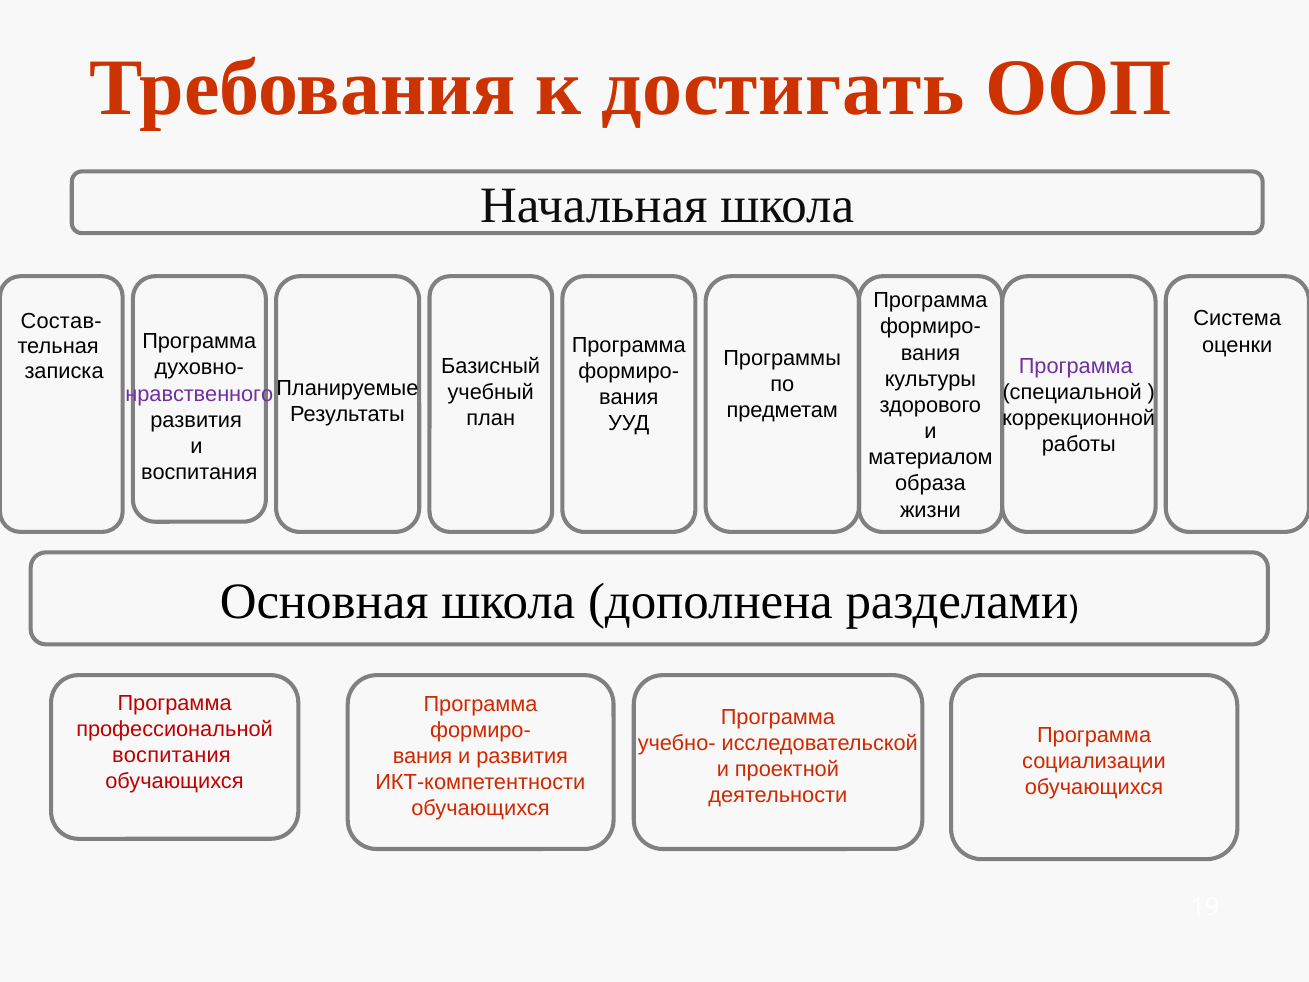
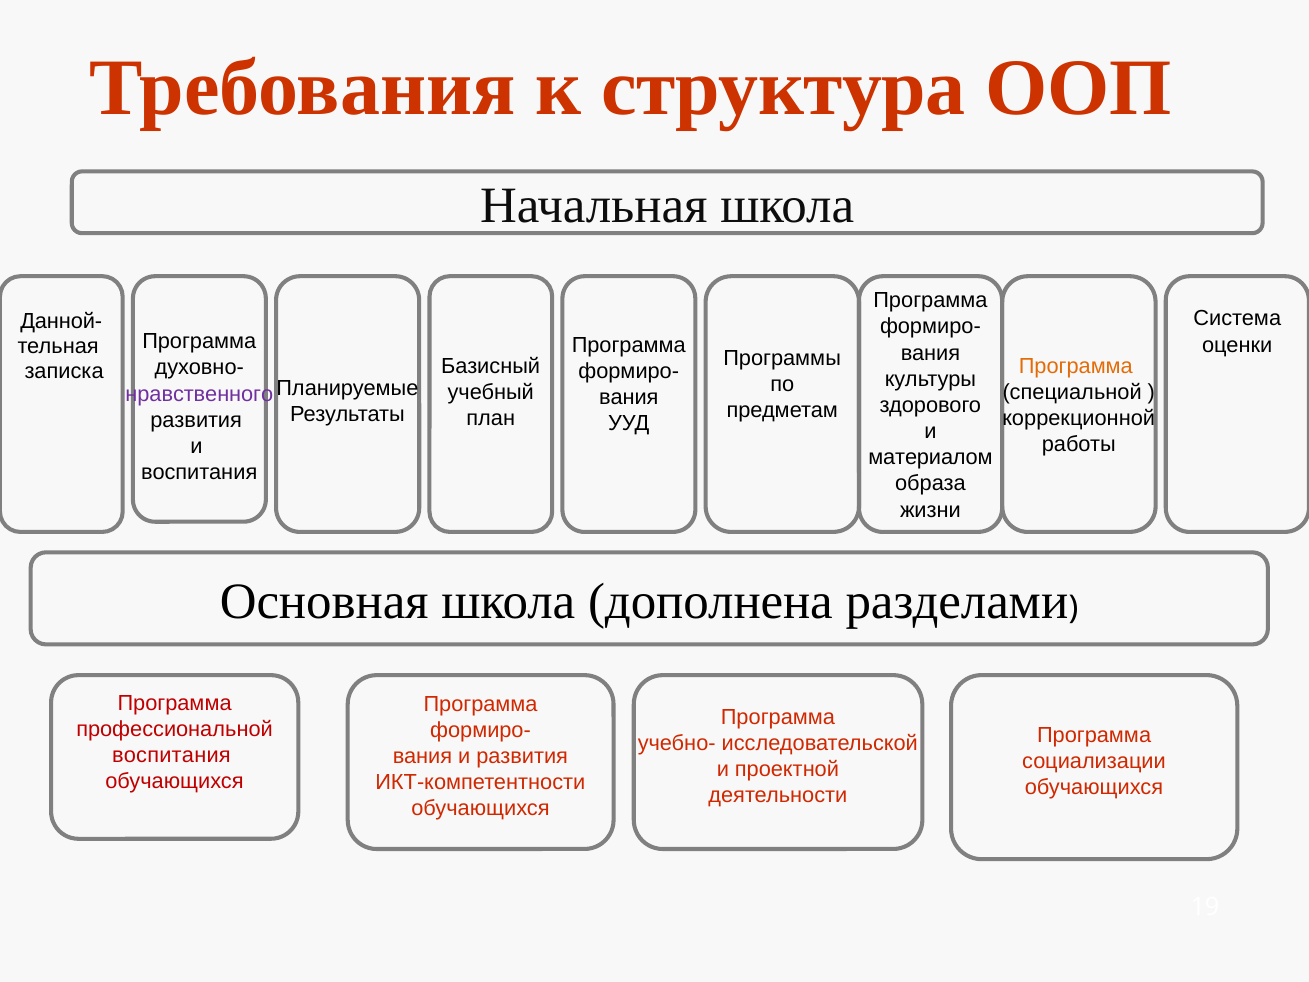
достигать: достигать -> структура (784, 88)
Состав-: Состав- -> Данной- (61, 321)
Программа colour: purple -> orange (1076, 366)
